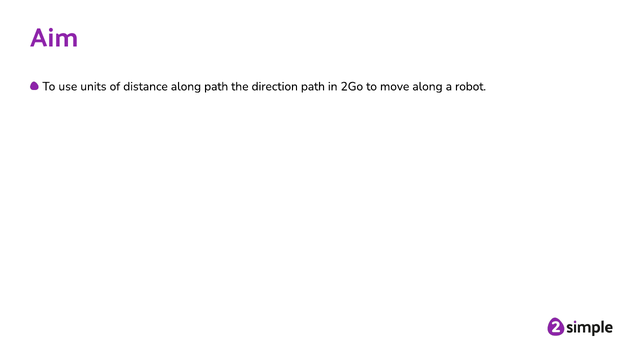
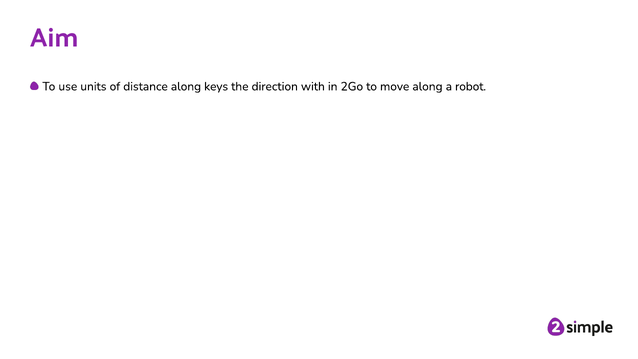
along path: path -> keys (216, 86)
direction path: path -> with (313, 86)
